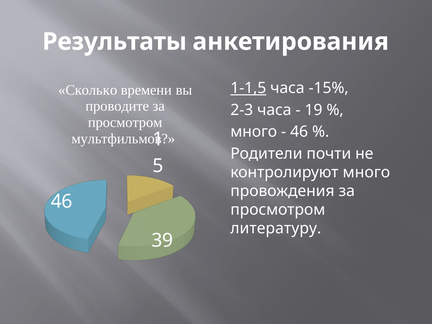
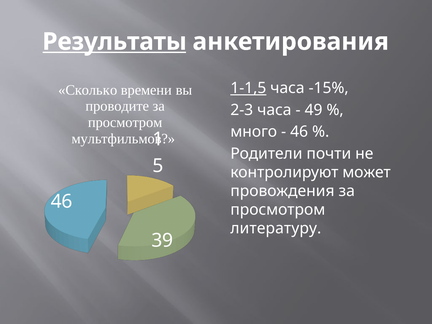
Результаты underline: none -> present (115, 42)
19: 19 -> 49 (314, 110)
контролируют много: много -> может (367, 172)
